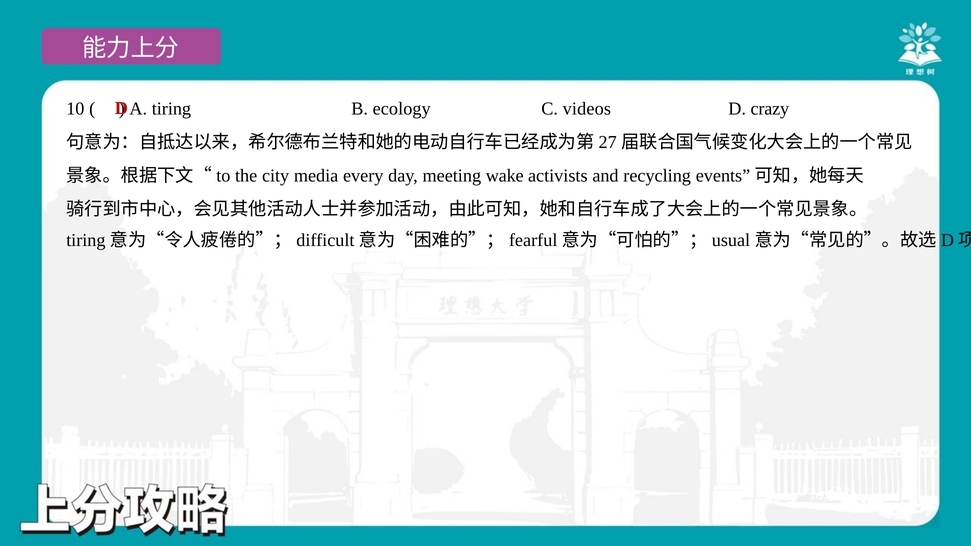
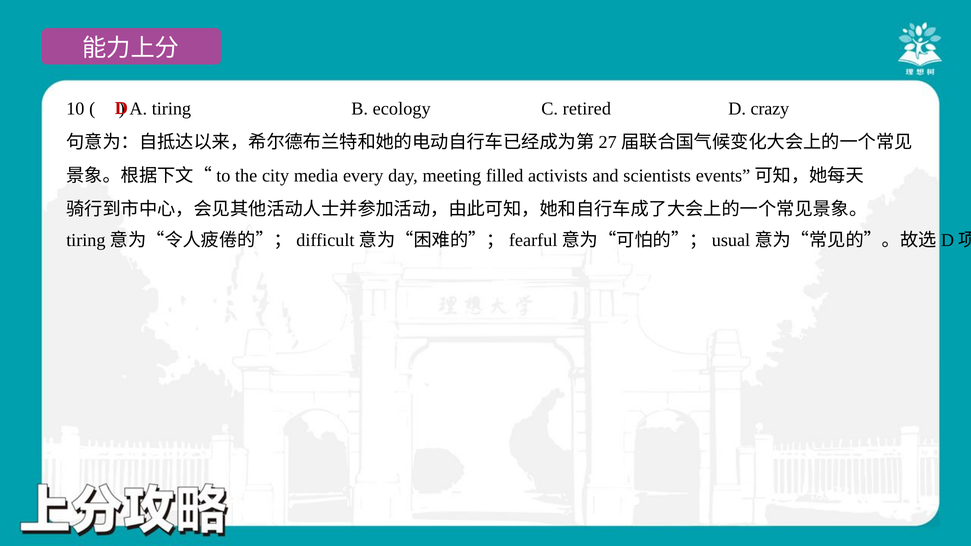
videos: videos -> retired (587, 109)
wake: wake -> filled (505, 176)
recycling: recycling -> scientists (657, 176)
